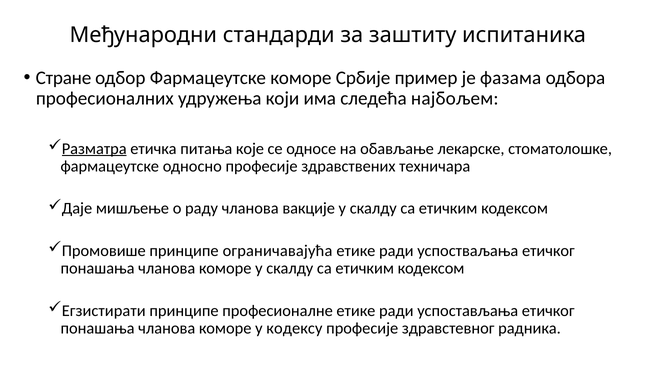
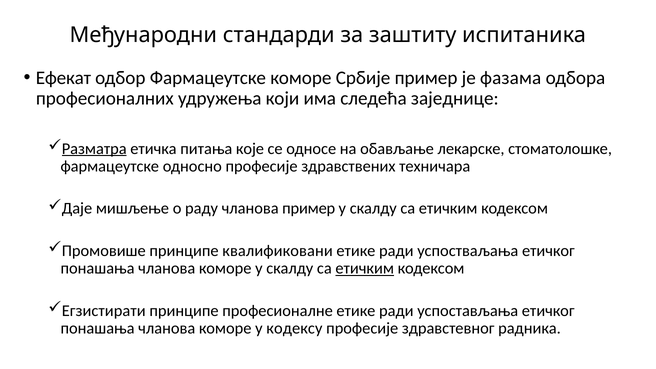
Стране: Стране -> Ефекат (63, 78)
најбољем: најбољем -> заједнице (455, 98)
чланова вакције: вакције -> пример (309, 209)
ограничавајућа: ограничавајућа -> квалификовани (278, 251)
етичким underline: none -> present (365, 268)
